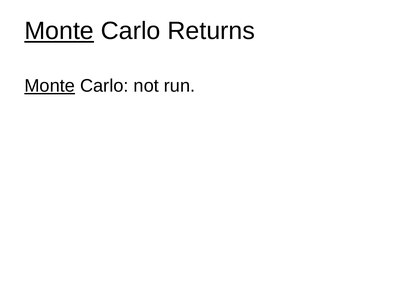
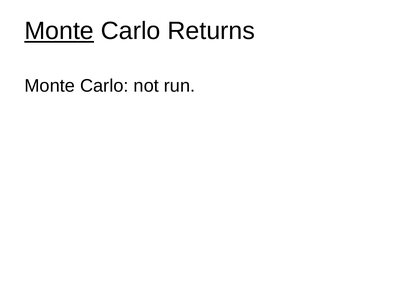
Monte underline: present -> none (50, 86)
